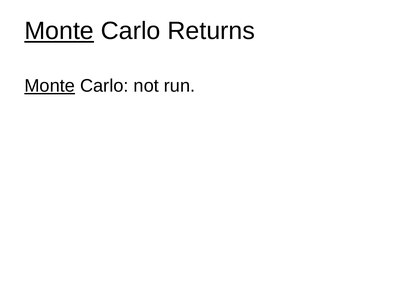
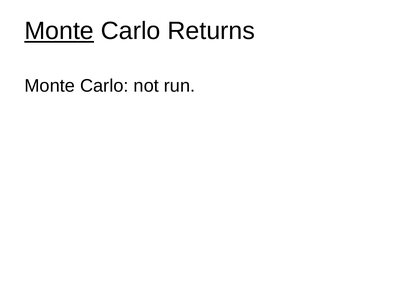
Monte underline: present -> none (50, 86)
